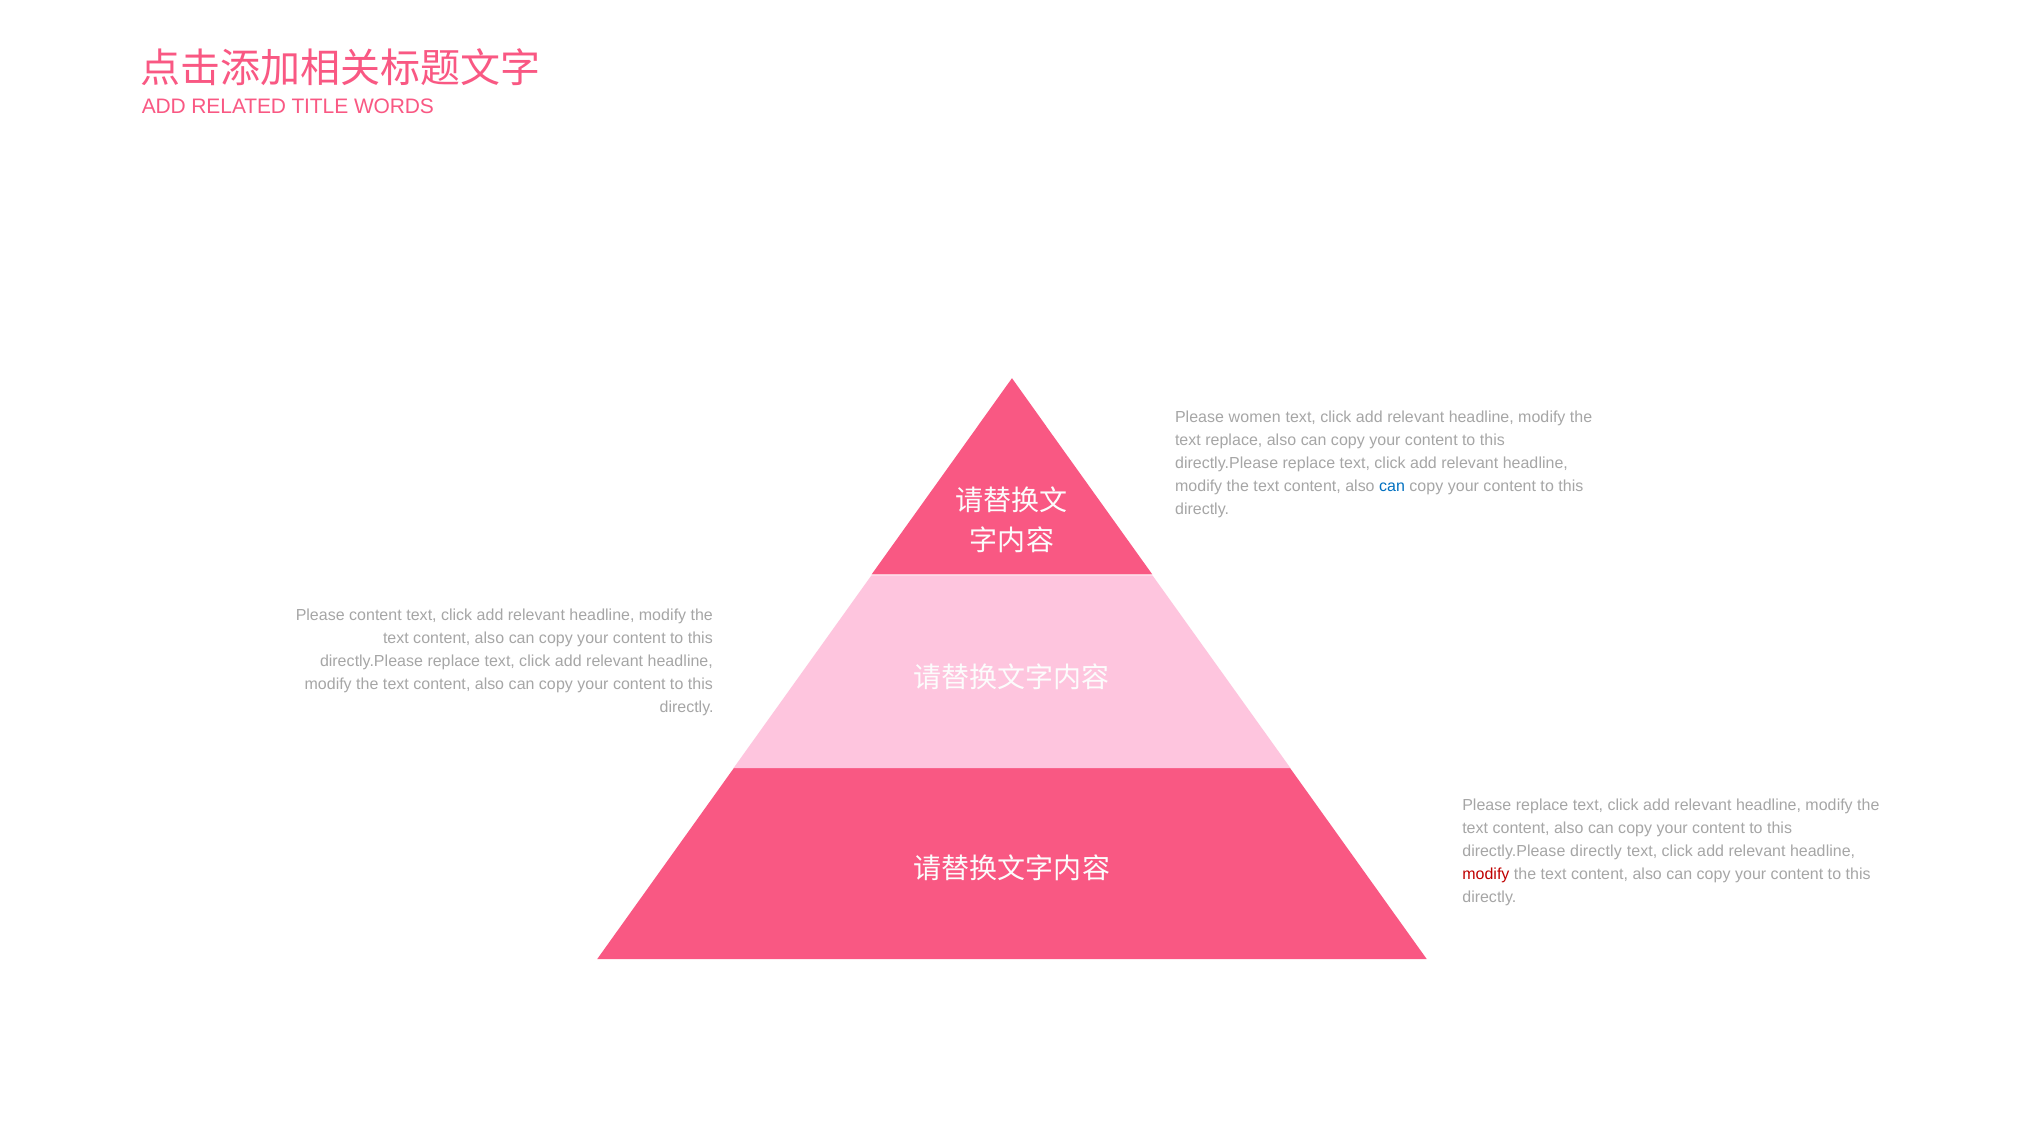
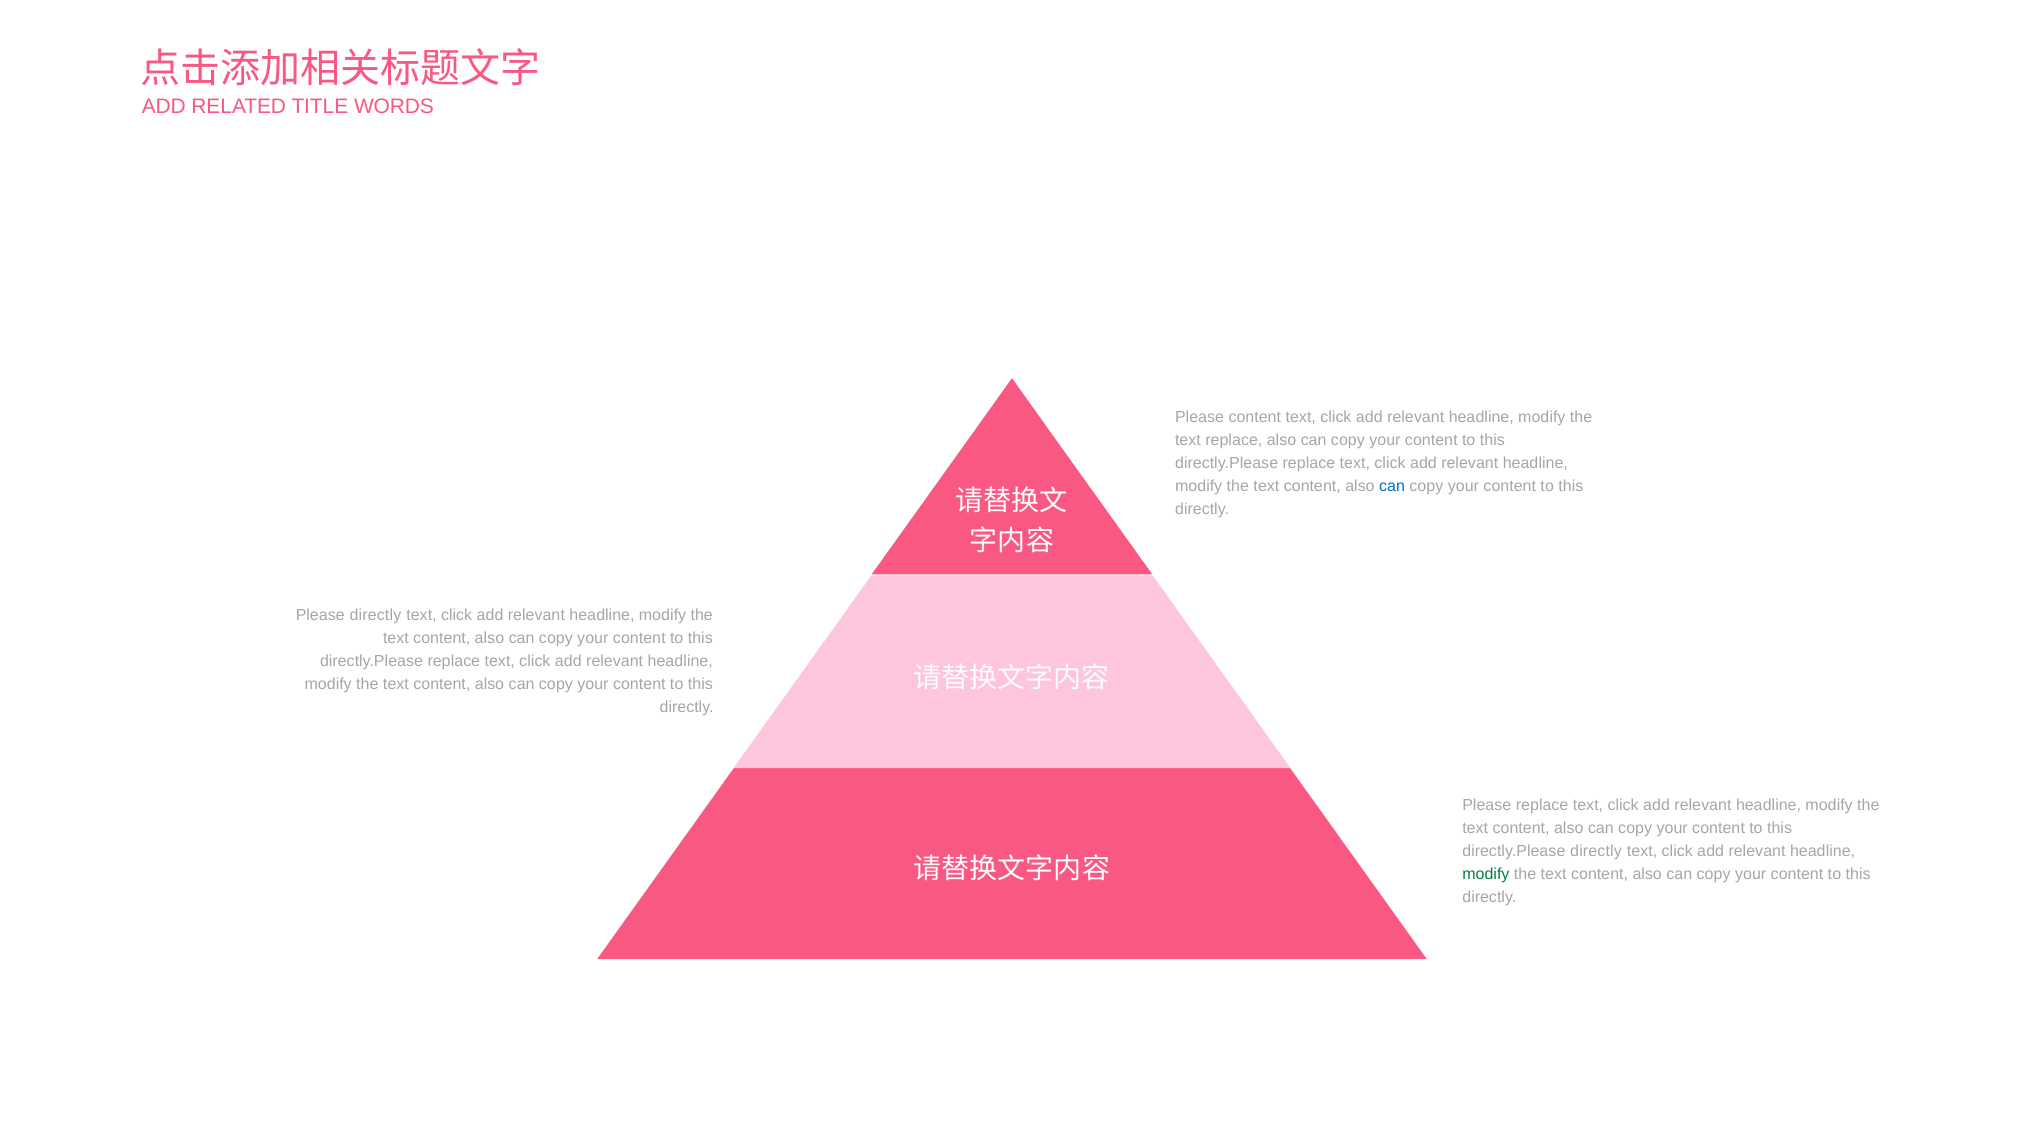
Please women: women -> content (1255, 417)
Please content: content -> directly (375, 616)
modify colour: red -> green (1486, 875)
